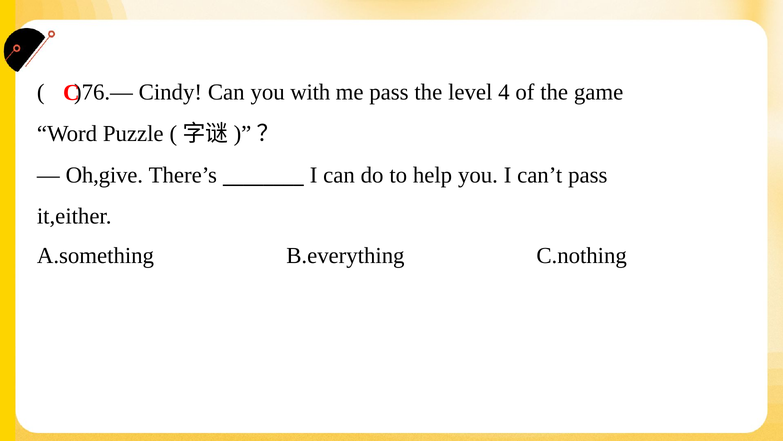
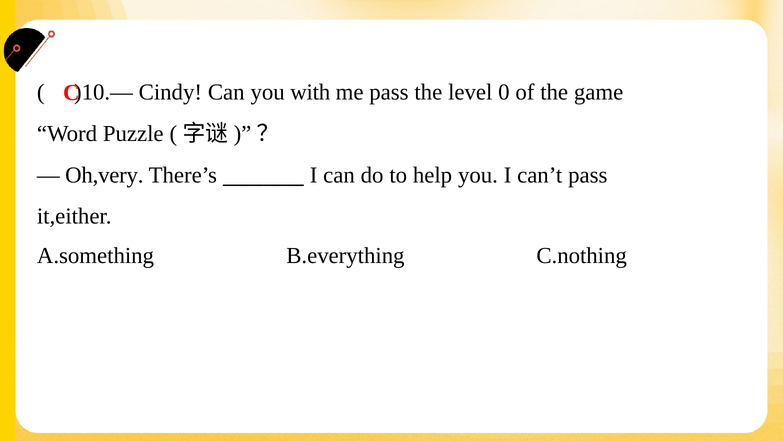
)76.—: )76.— -> )10.— (103, 92)
4: 4 -> 0 (504, 92)
Oh,give: Oh,give -> Oh,very (104, 175)
